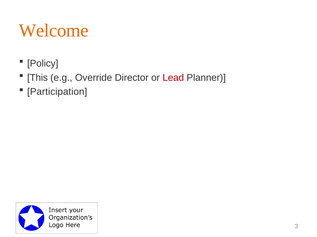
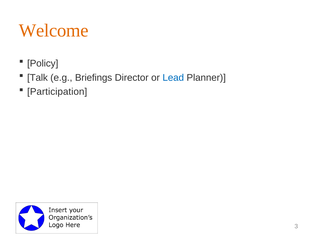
This: This -> Talk (37, 78)
Override: Override -> Briefings (94, 78)
Lead colour: red -> blue (173, 78)
